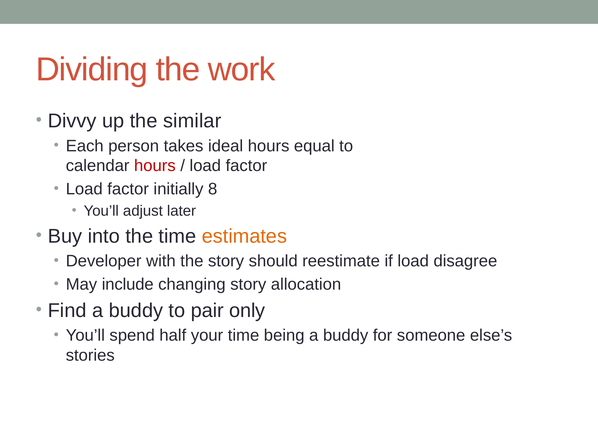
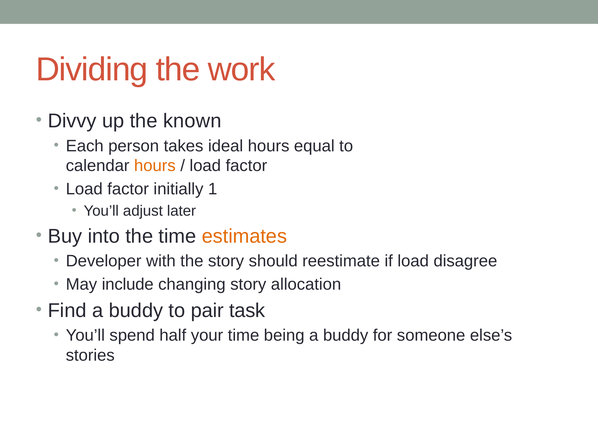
similar: similar -> known (192, 121)
hours colour: red -> orange (155, 166)
8: 8 -> 1 (213, 189)
only: only -> task (247, 311)
